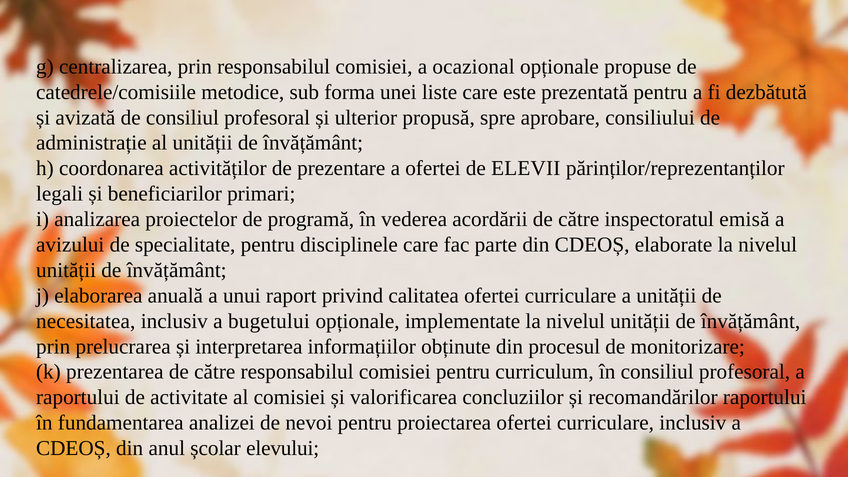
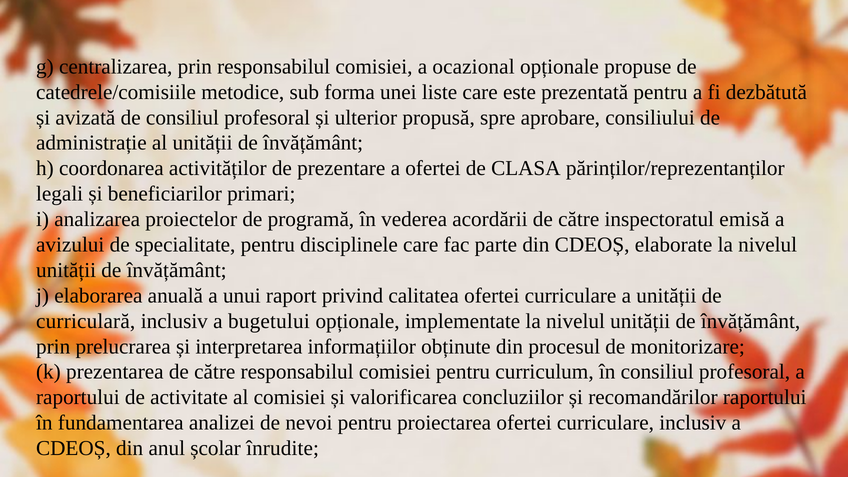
ELEVII: ELEVII -> CLASA (526, 168)
necesitatea: necesitatea -> curriculară (86, 321)
elevului: elevului -> înrudite (283, 448)
